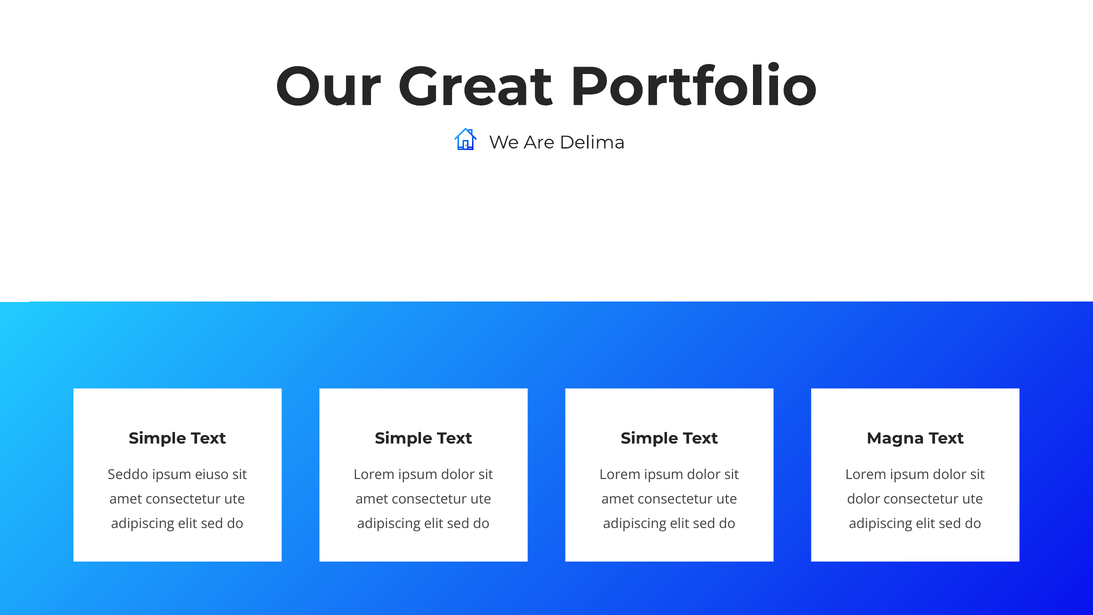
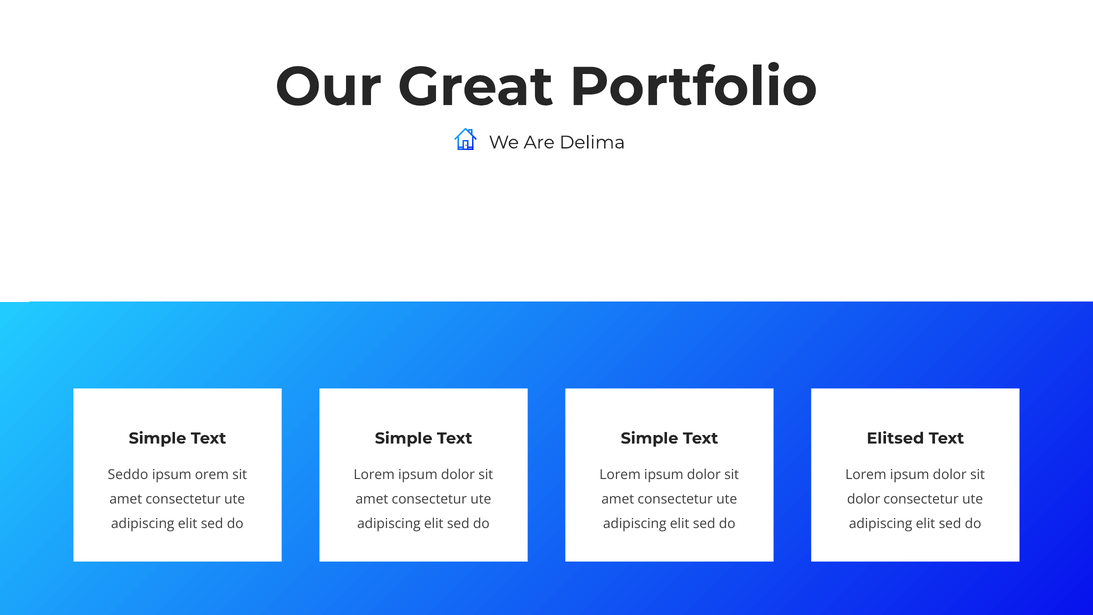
Magna: Magna -> Elitsed (895, 438)
eiuso: eiuso -> orem (212, 474)
